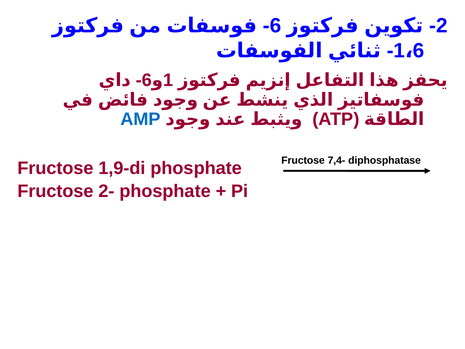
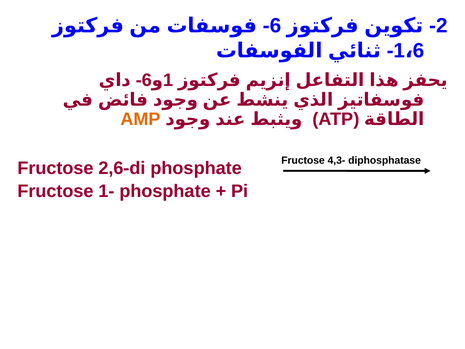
AMP colour: blue -> orange (141, 119)
7,4-: 7,4- -> 4,3- (336, 160)
1,9-di: 1,9-di -> 2,6-di (122, 168)
2-: 2- -> 1- (107, 191)
